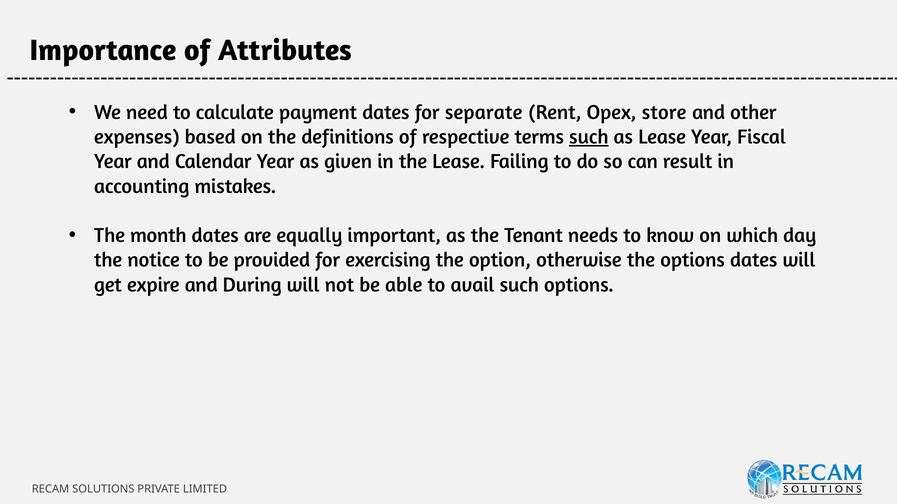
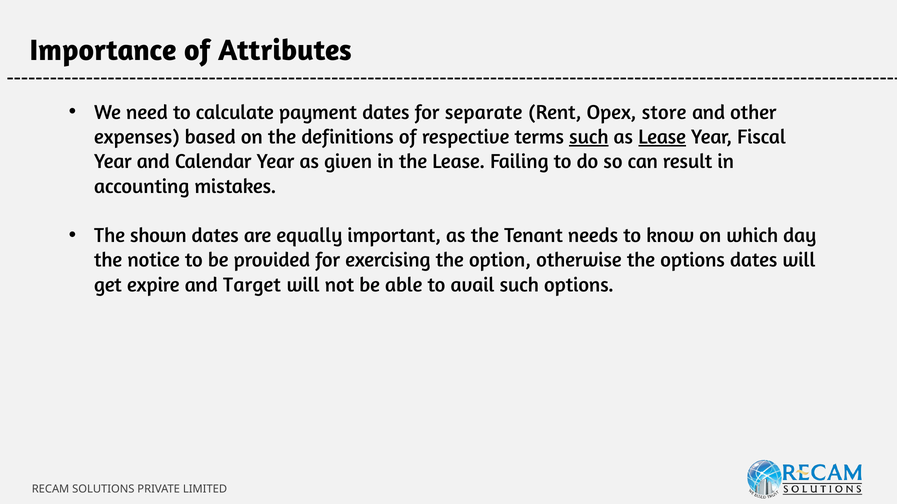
Lease underline: none -> present (662, 137)
month: month -> shown (158, 236)
During: During -> Target (252, 285)
